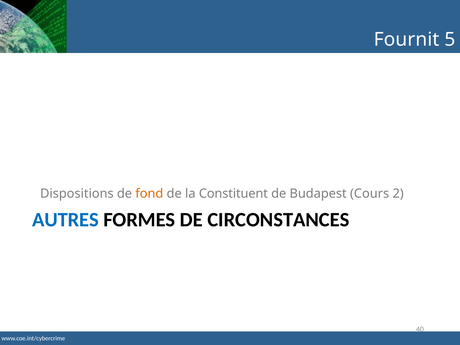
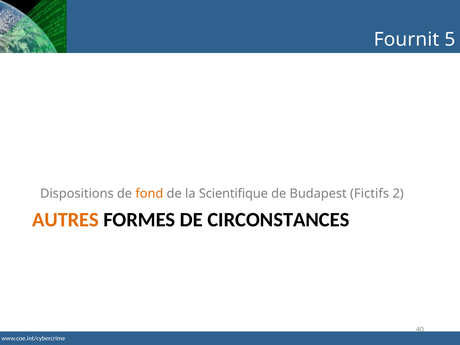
Constituent: Constituent -> Scientifique (233, 194)
Cours: Cours -> Fictifs (370, 194)
AUTRES colour: blue -> orange (66, 220)
